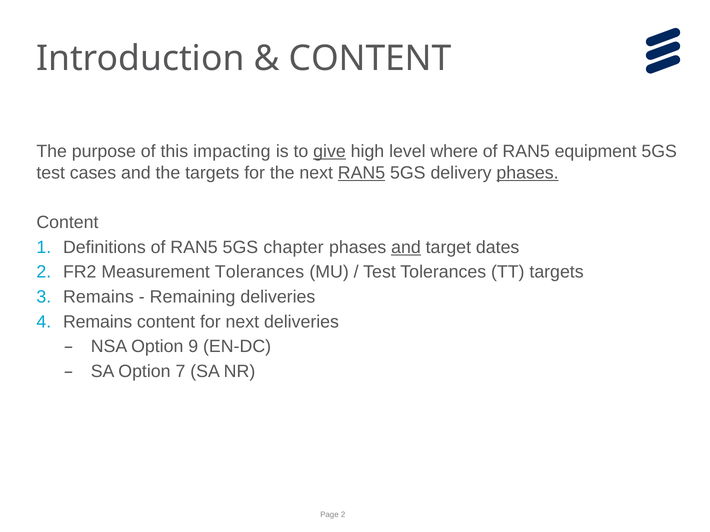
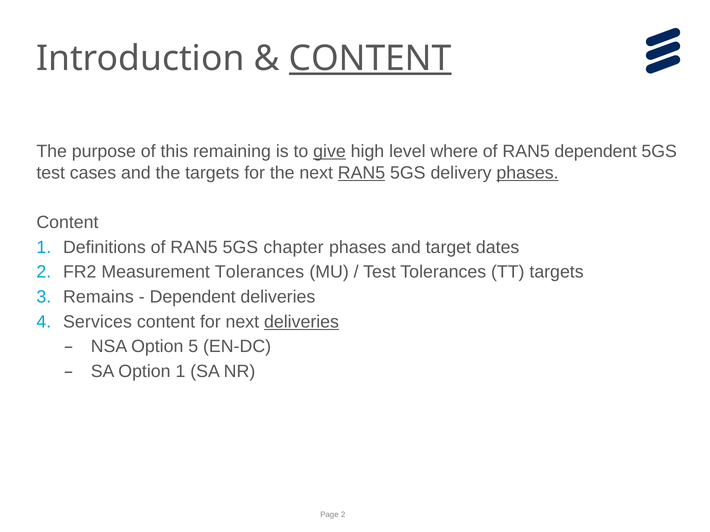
CONTENT underline: none -> present (370, 59)
impacting: impacting -> remaining (232, 152)
RAN5 equipment: equipment -> dependent (596, 152)
and underline: present -> none (406, 248)
Remaining: Remaining -> Dependent (193, 297)
Remains: Remains -> Services (97, 322)
deliveries underline: none -> present (302, 322)
9: 9 -> 5 (193, 347)
Option 7: 7 -> 1 (180, 372)
